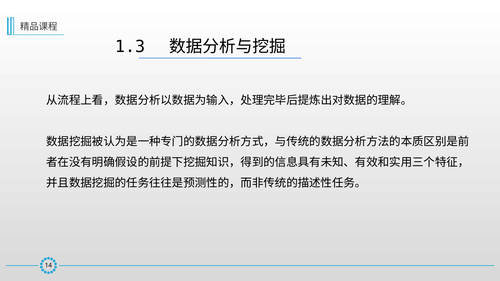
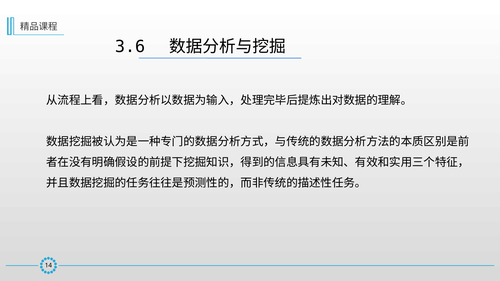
1.3: 1.3 -> 3.6 (130, 47)
